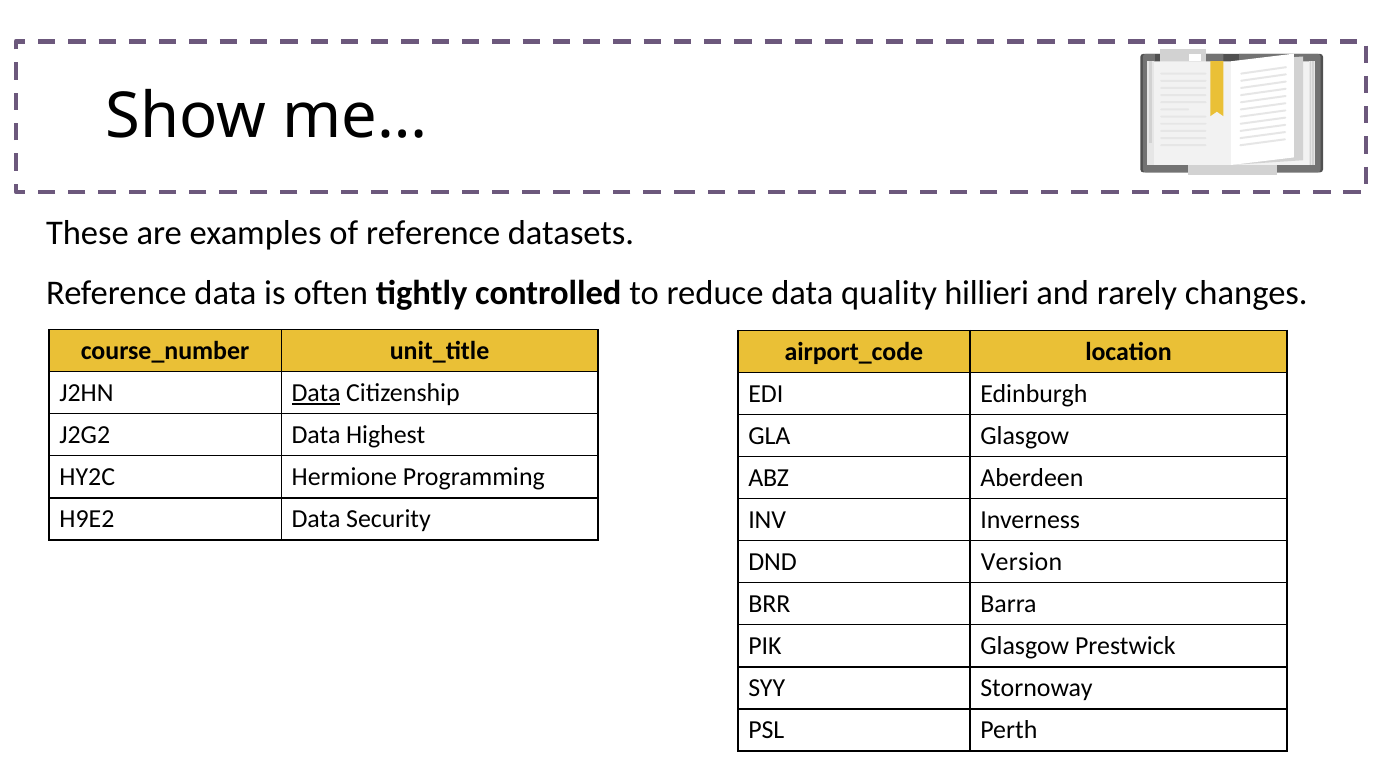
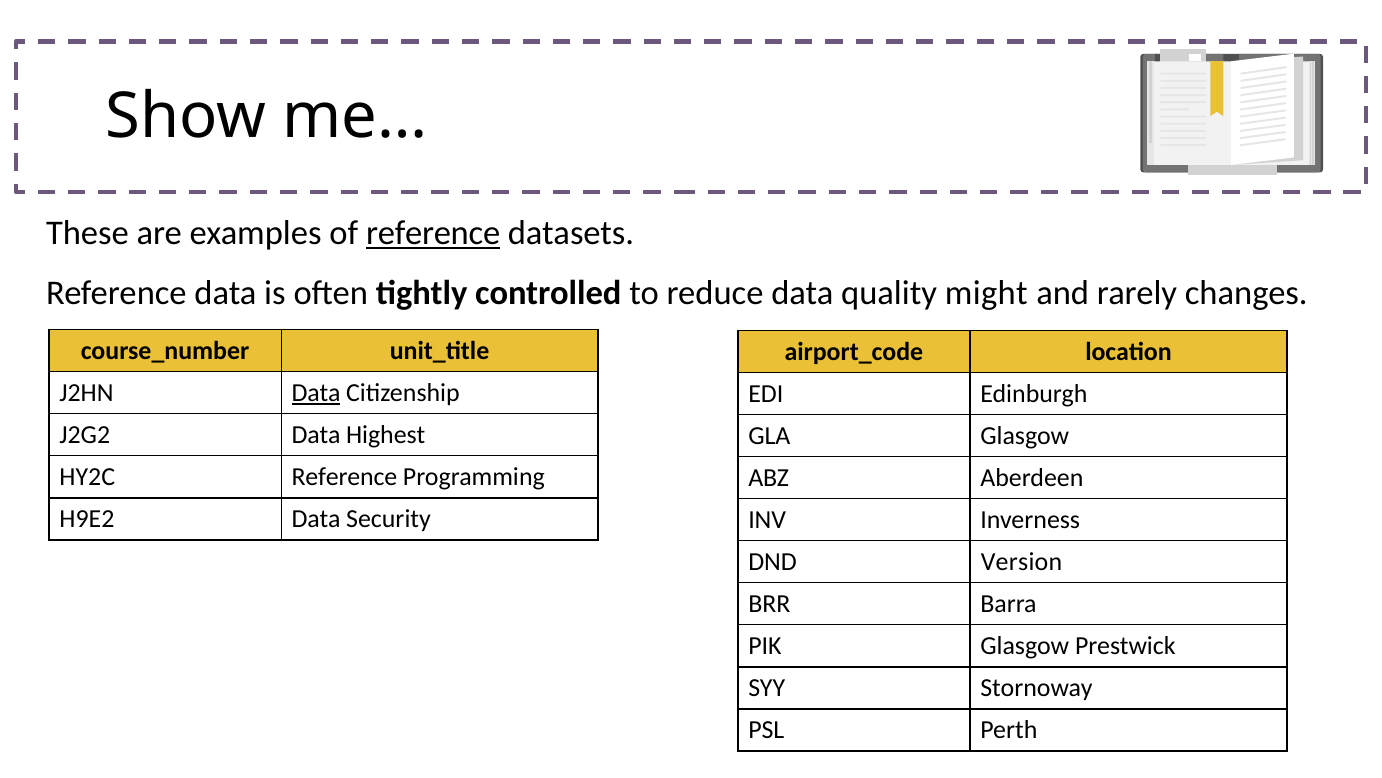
reference underline: none -> present (433, 233)
hillieri: hillieri -> might (986, 293)
HY2C Hermione: Hermione -> Reference (344, 477)
